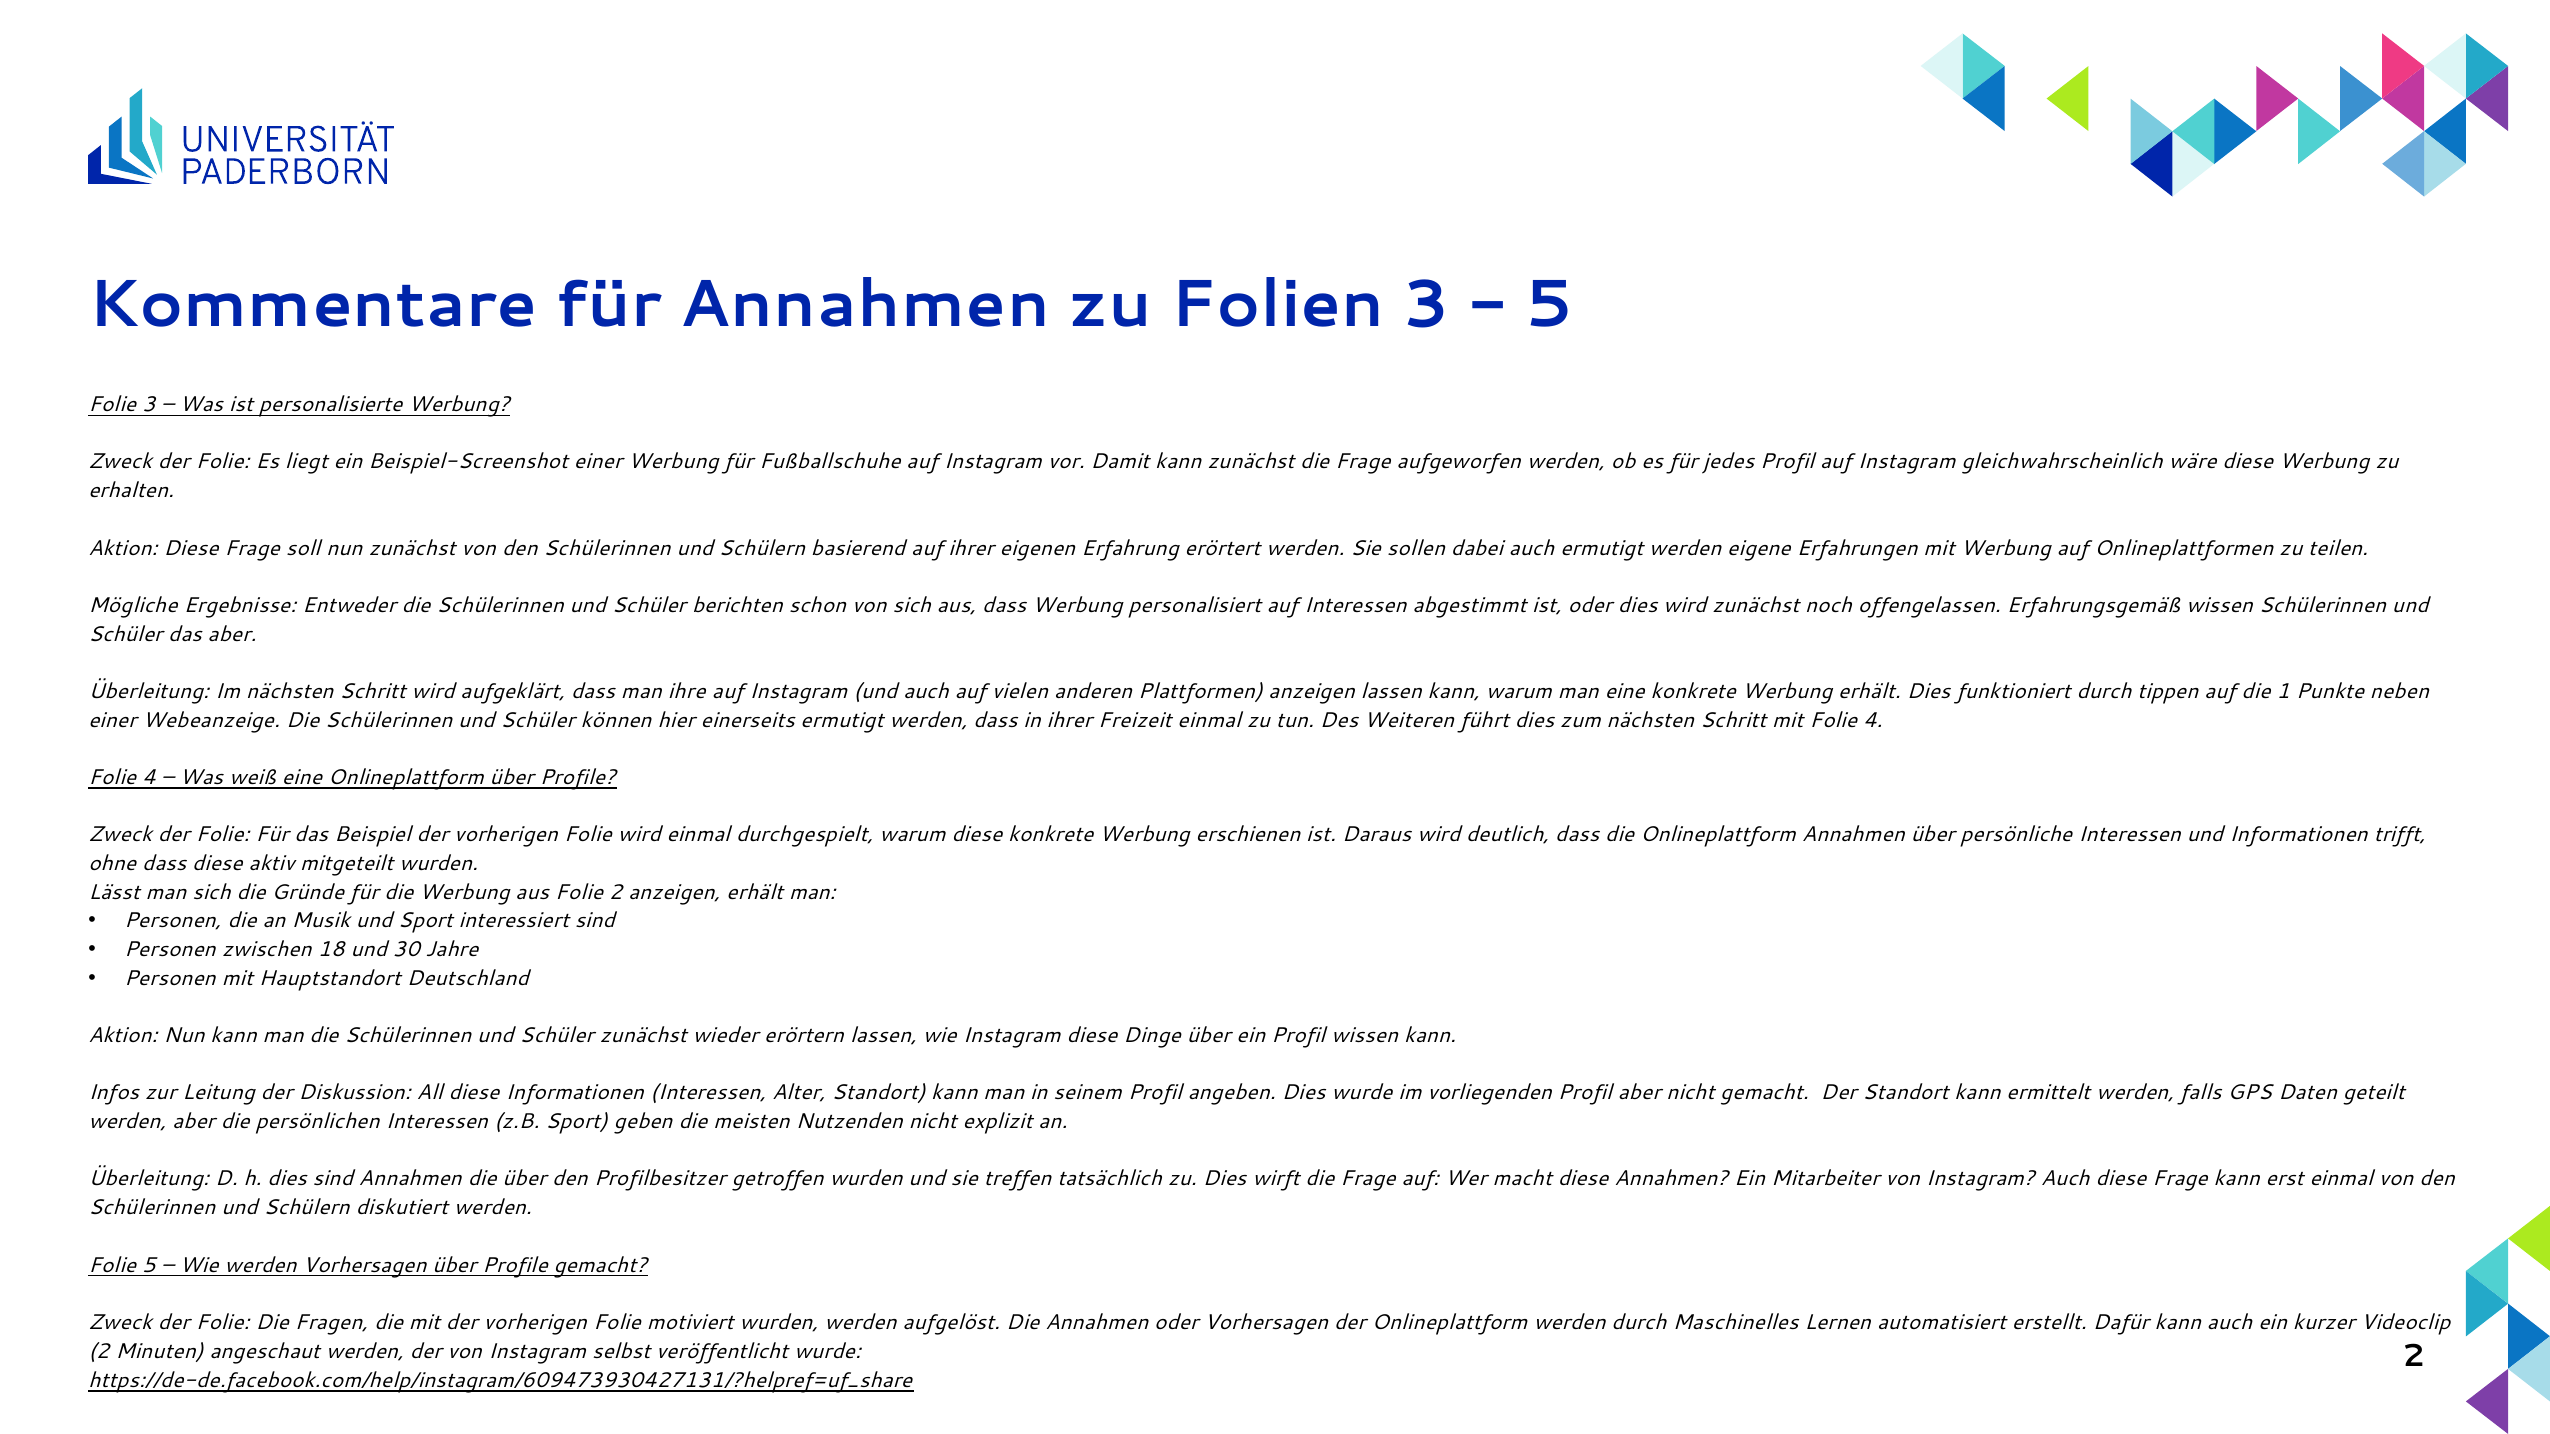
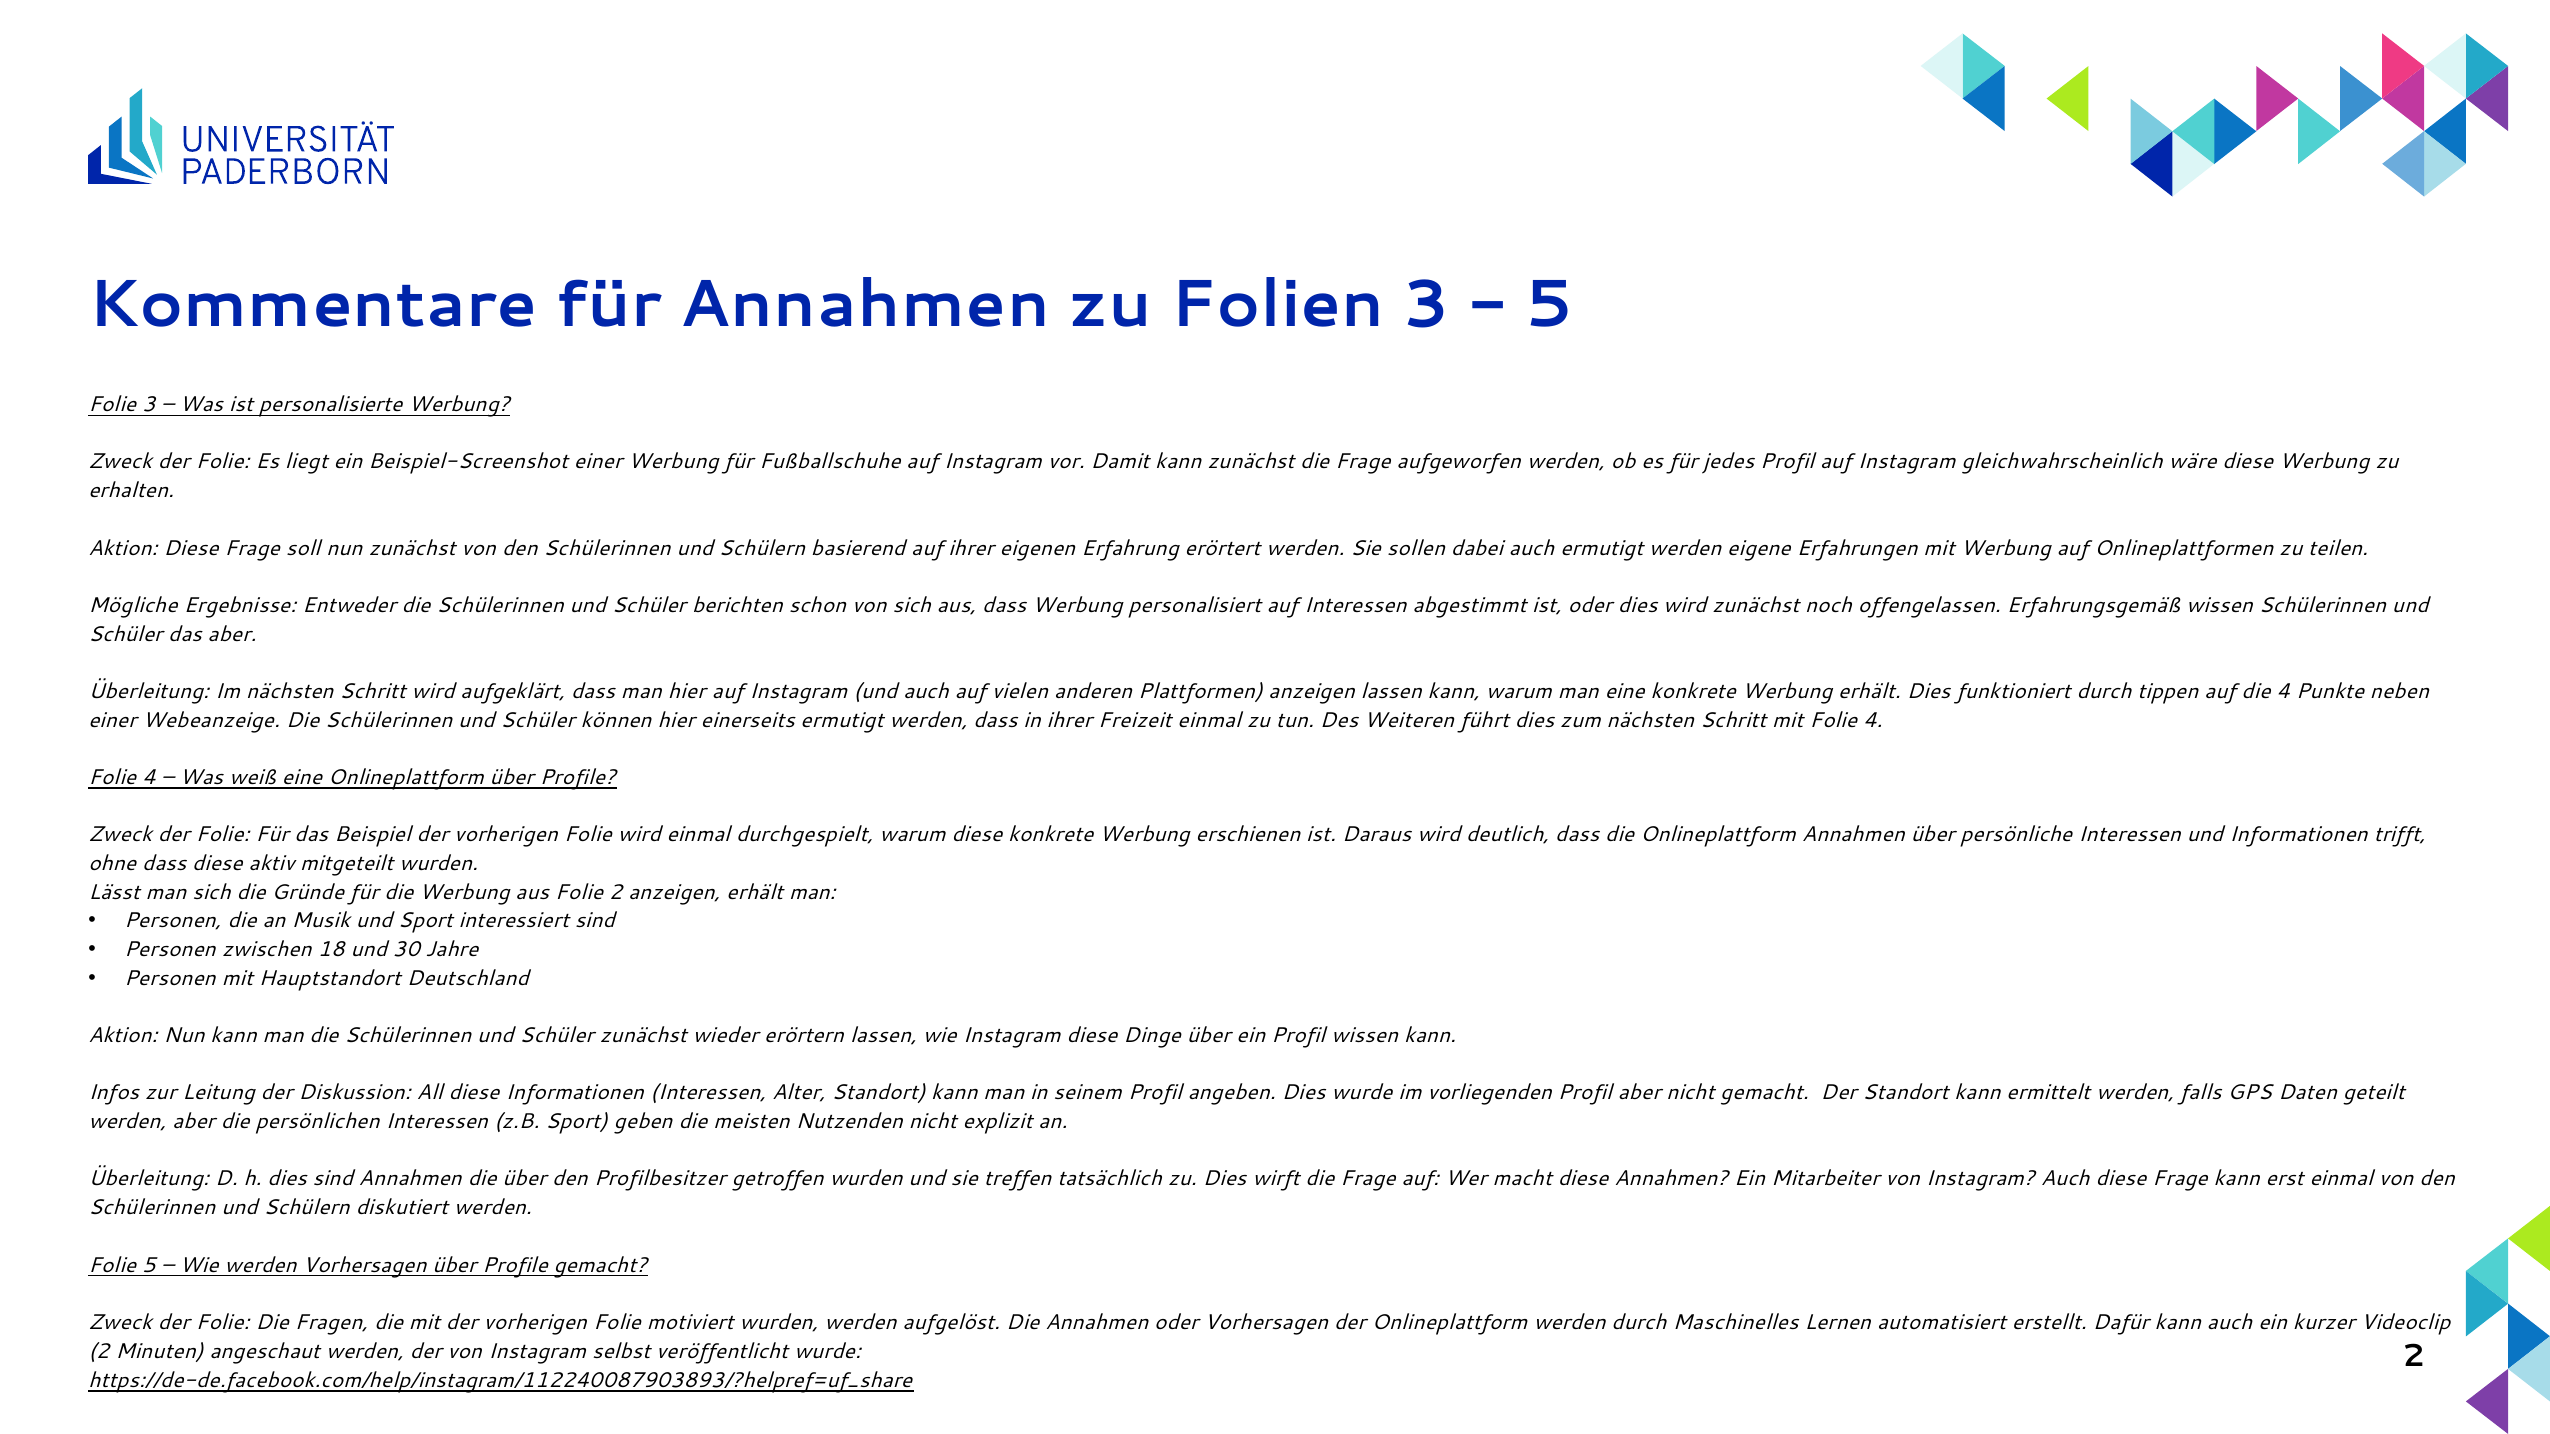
man ihre: ihre -> hier (687, 692)
die 1: 1 -> 4 (2283, 692)
https://de-de.facebook.com/help/instagram/609473930427131/?helpref=uf_share: https://de-de.facebook.com/help/instagram/609473930427131/?helpref=uf_share -> https://de-de.facebook.com/help/instagram/112240087903893/?helpref=uf_share (500, 1381)
